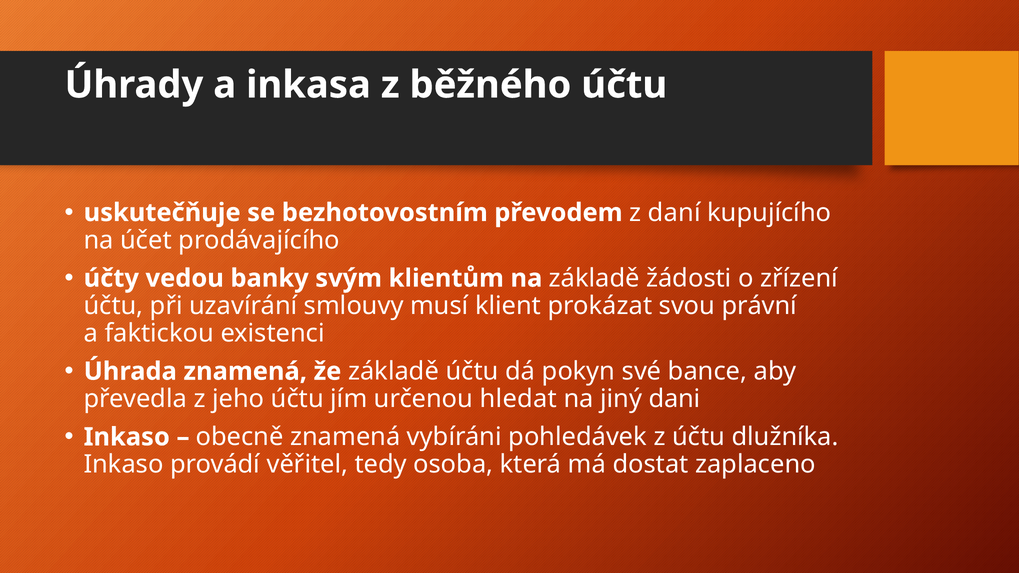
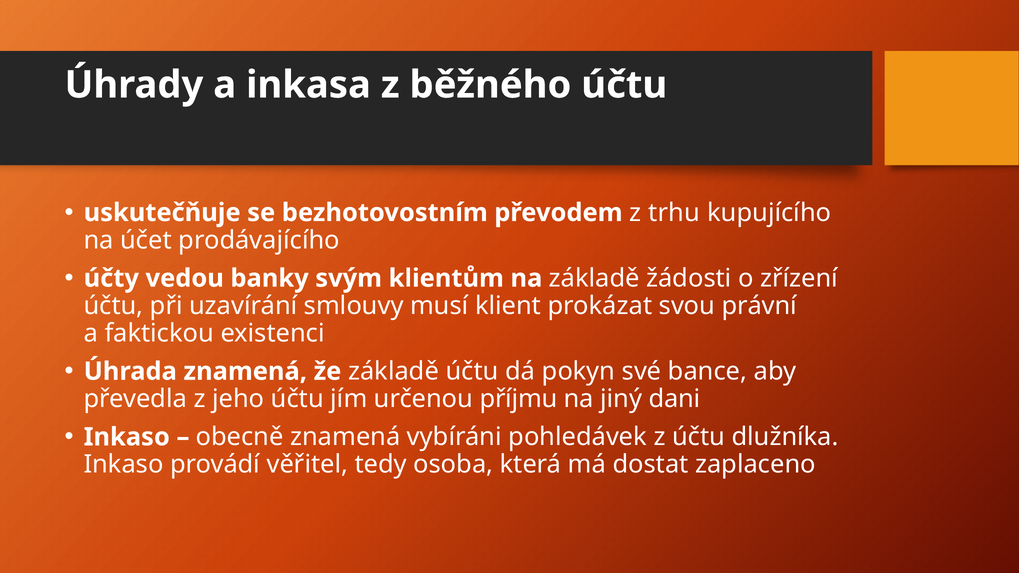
daní: daní -> trhu (674, 213)
hledat: hledat -> příjmu (519, 399)
